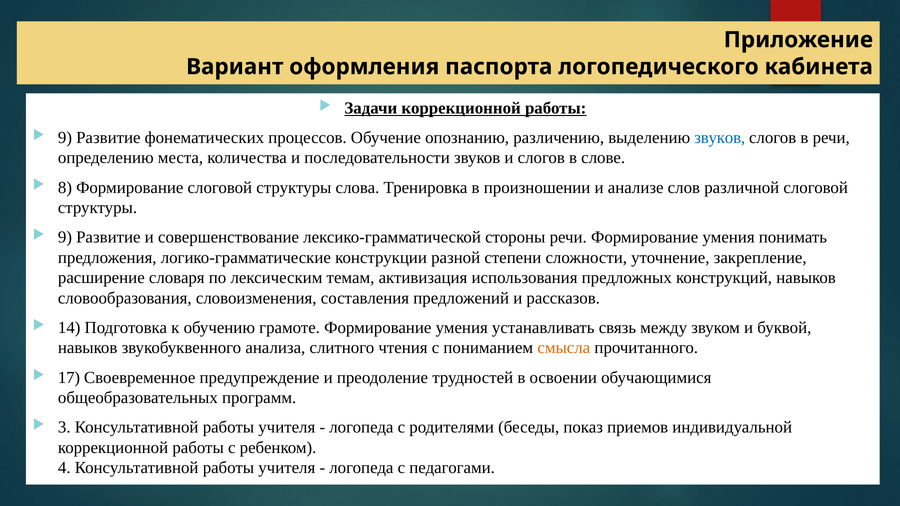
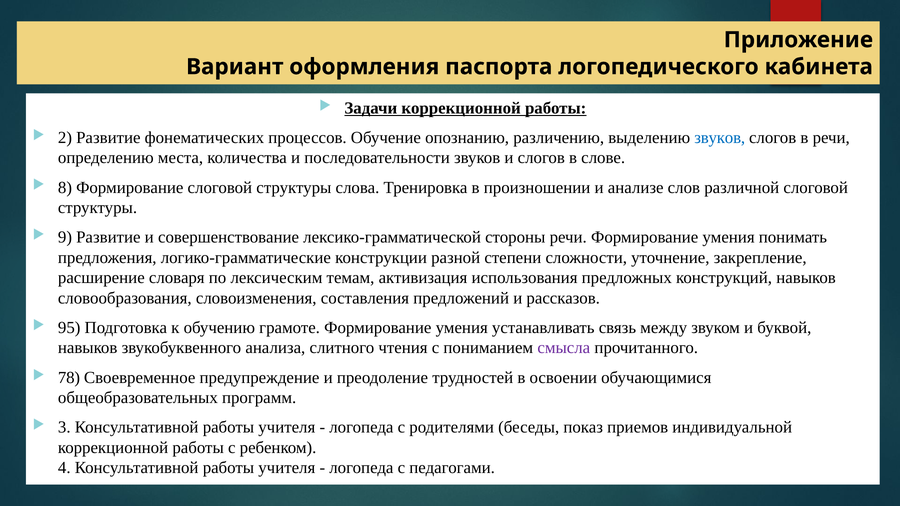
9: 9 -> 2 (65, 138)
14: 14 -> 95 (69, 328)
смысла colour: orange -> purple (564, 348)
17: 17 -> 78 (69, 378)
